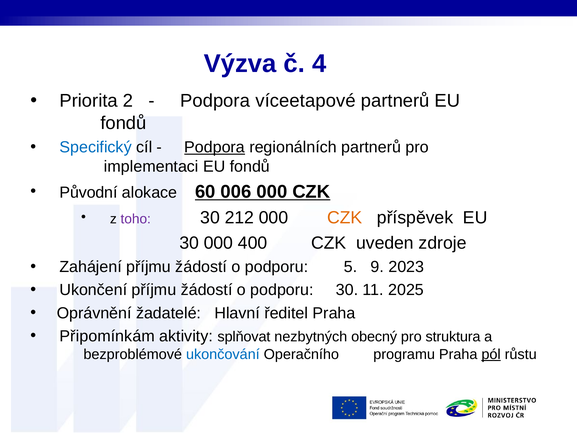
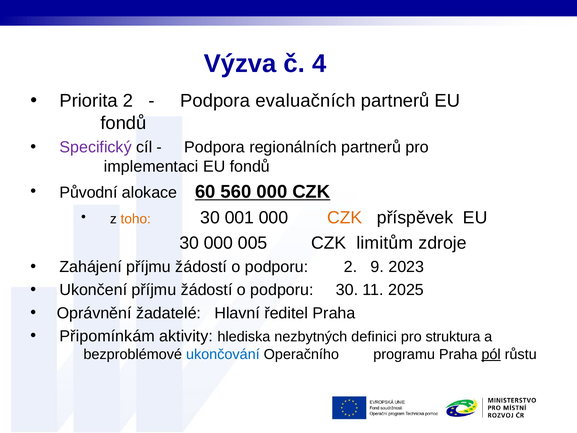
víceetapové: víceetapové -> evaluačních (306, 101)
Specifický colour: blue -> purple (96, 147)
Podpora underline: present -> none (215, 147)
006: 006 -> 560 (236, 192)
toho colour: purple -> orange (136, 219)
212: 212 -> 001 (239, 218)
400: 400 -> 005 (253, 243)
uveden: uveden -> limitům (385, 243)
podporu 5: 5 -> 2 (351, 267)
splňovat: splňovat -> hlediska (244, 337)
obecný: obecný -> definici (374, 337)
